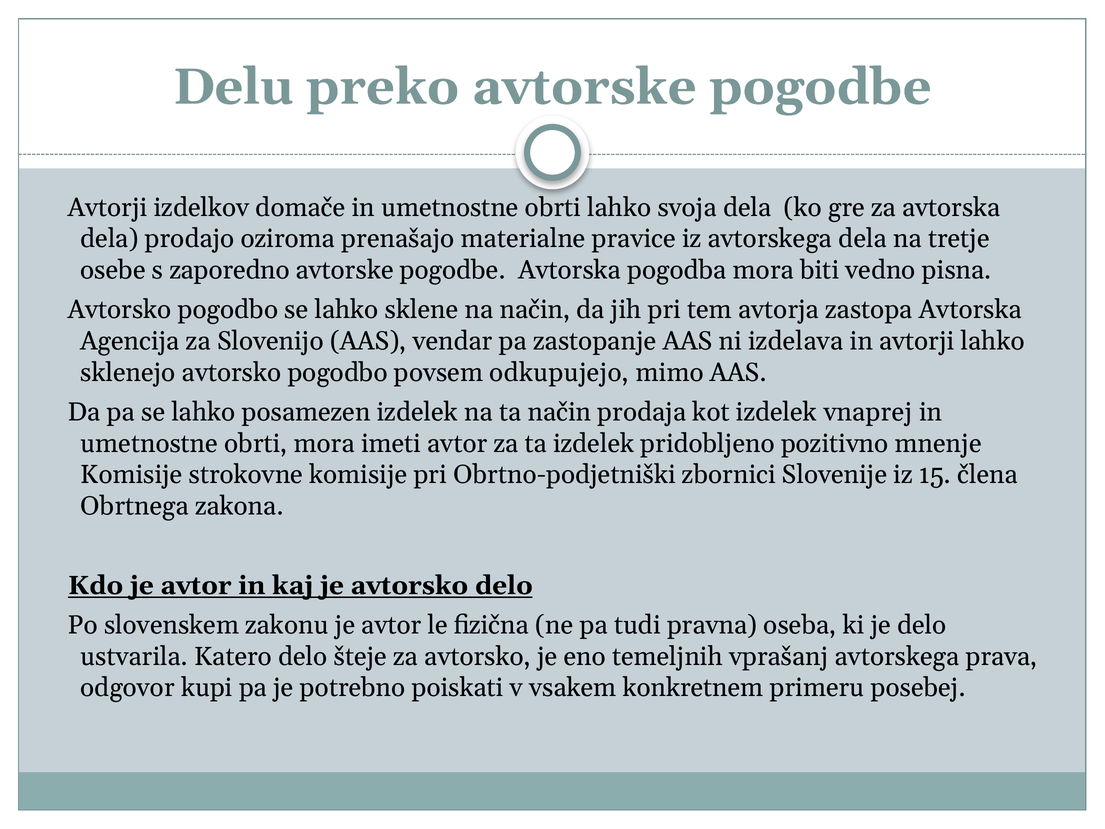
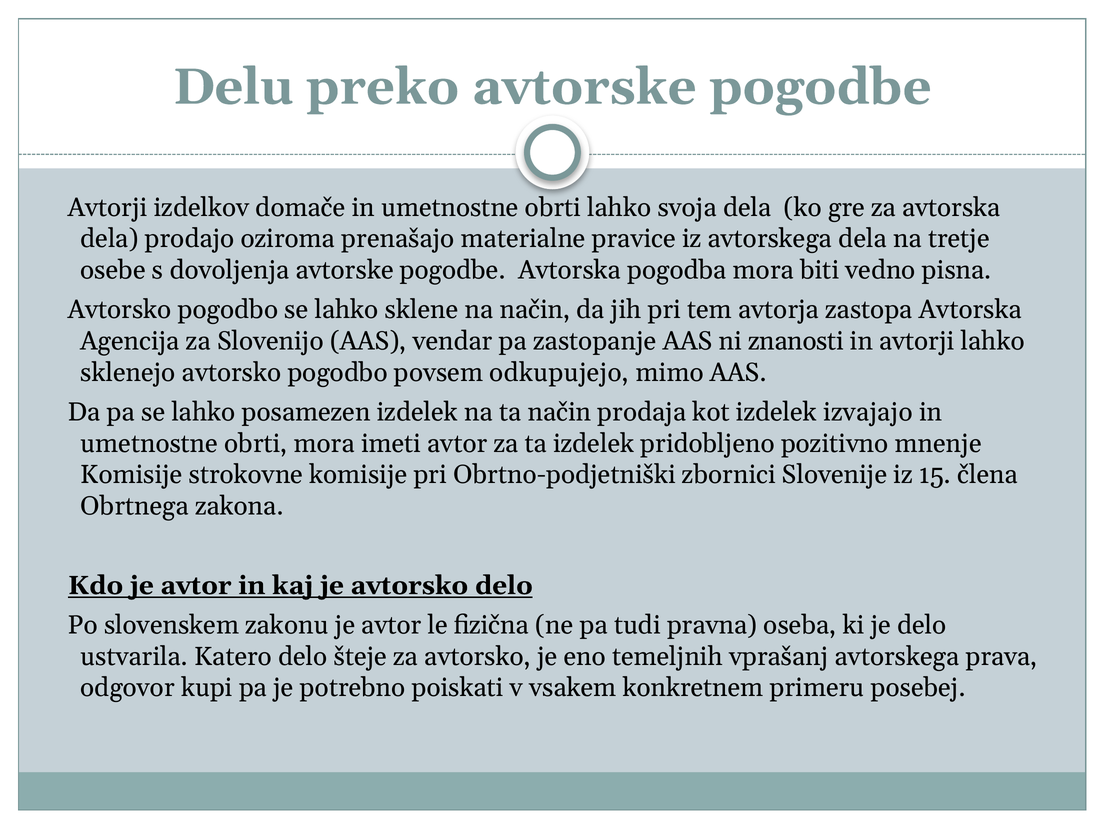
zaporedno: zaporedno -> dovoljenja (230, 270)
izdelava: izdelava -> znanosti (796, 341)
vnaprej: vnaprej -> izvajajo (868, 412)
